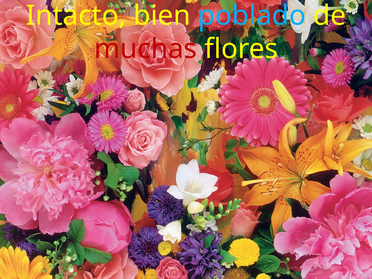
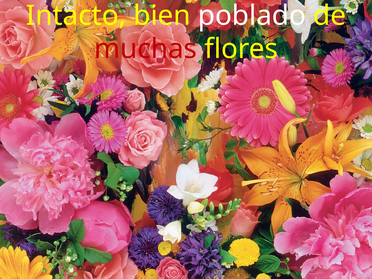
poblado colour: light blue -> white (252, 16)
